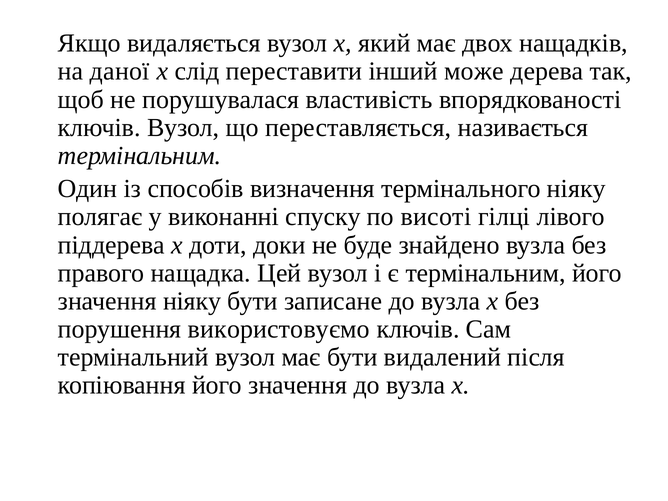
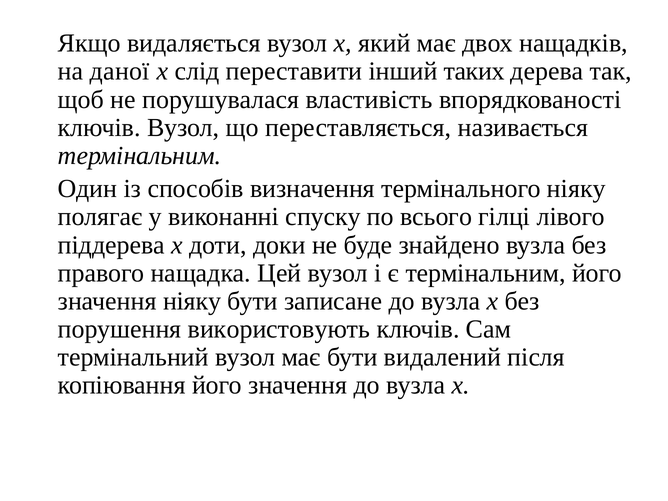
може: може -> таких (474, 71)
висоті: висоті -> всього (436, 217)
використовуємо: використовуємо -> використовують (279, 329)
